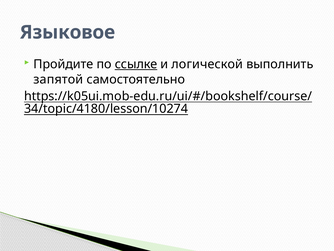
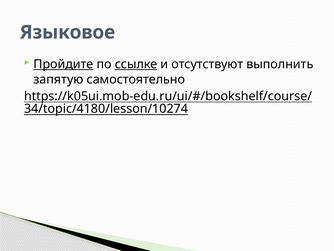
Пройдите underline: none -> present (63, 64)
логической: логической -> отсутствуют (207, 64)
запятой: запятой -> запятую (58, 79)
